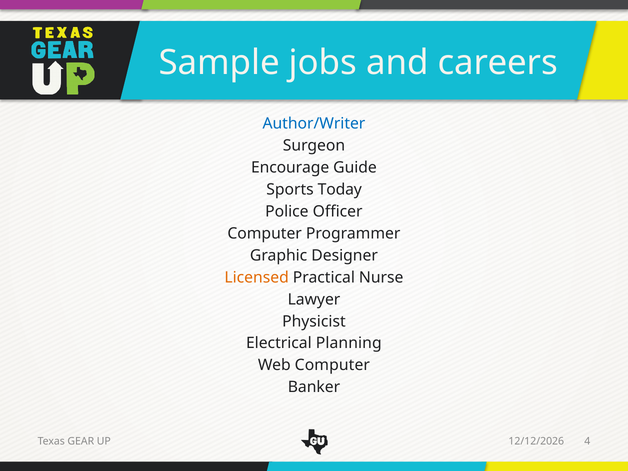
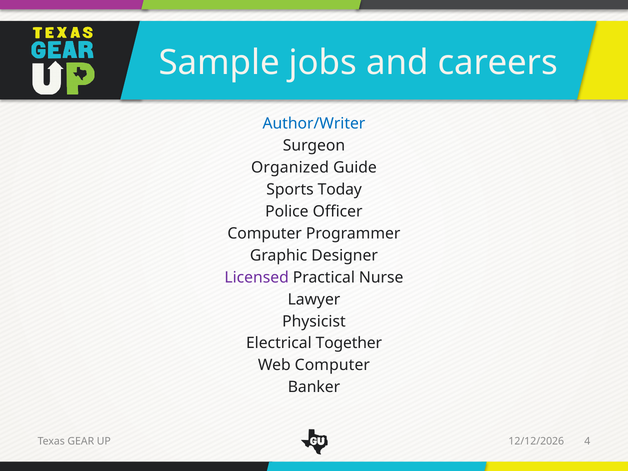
Encourage: Encourage -> Organized (290, 167)
Licensed colour: orange -> purple (257, 277)
Planning: Planning -> Together (349, 343)
